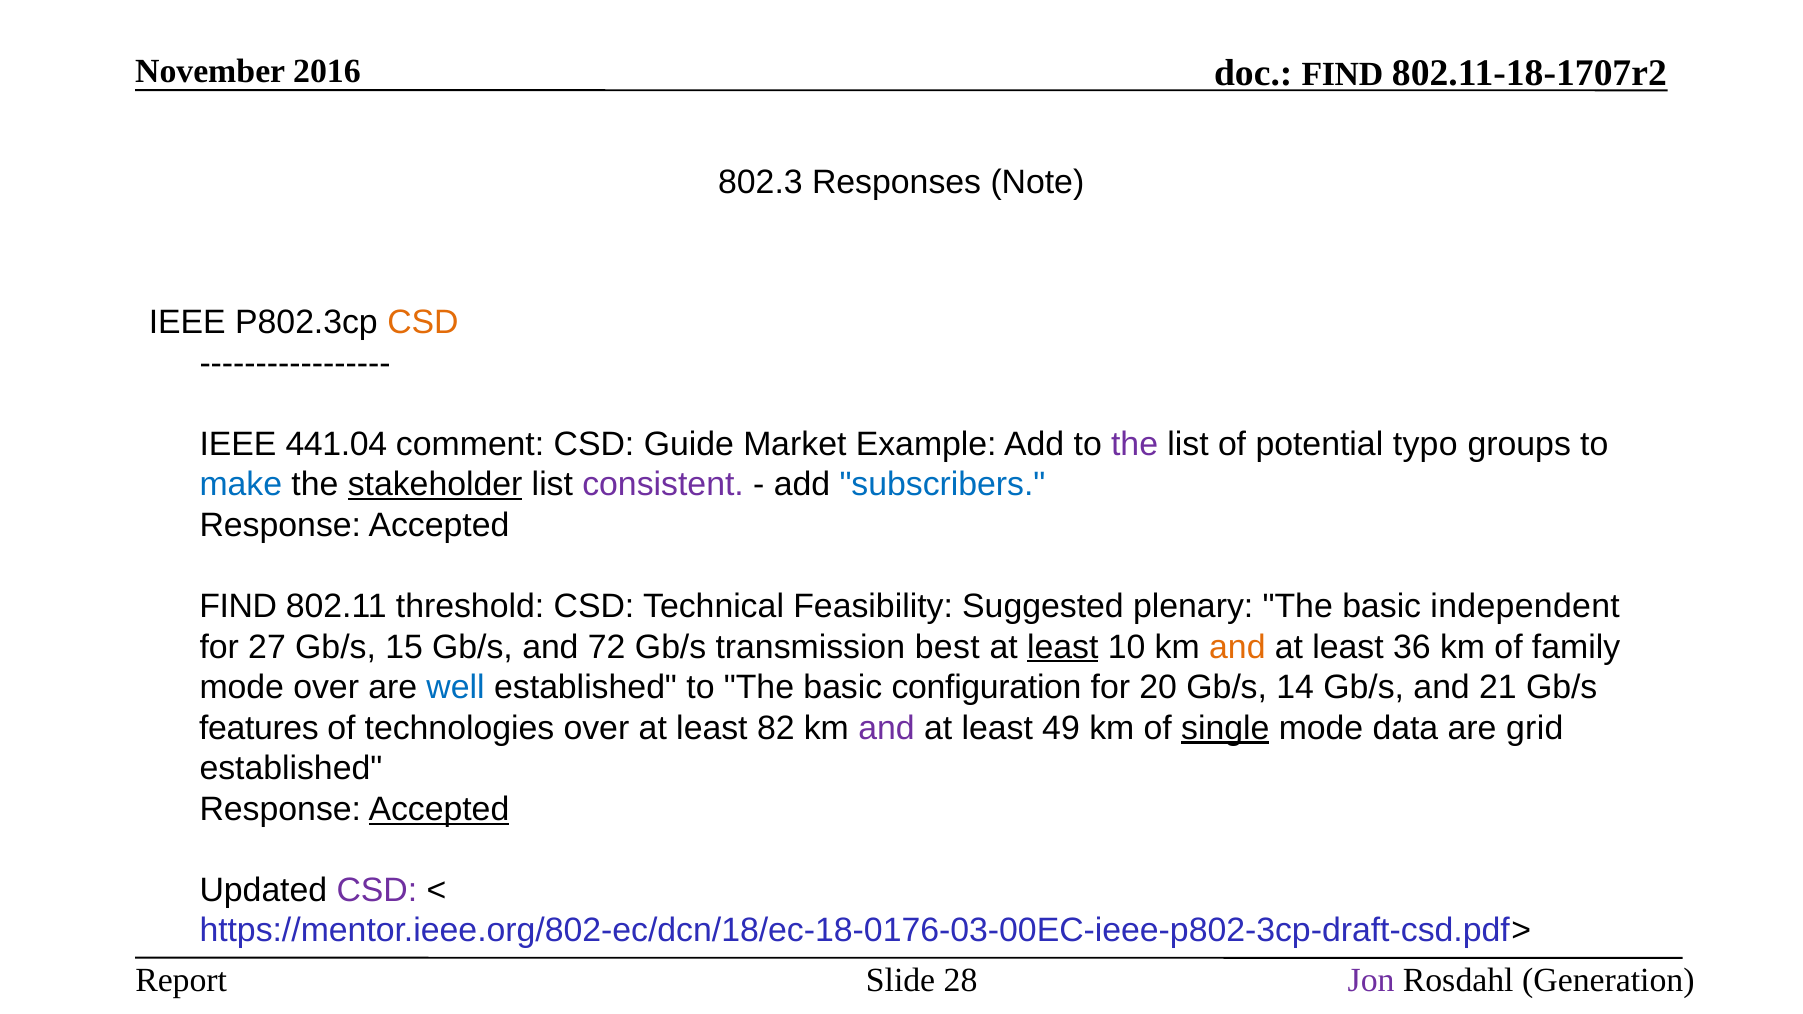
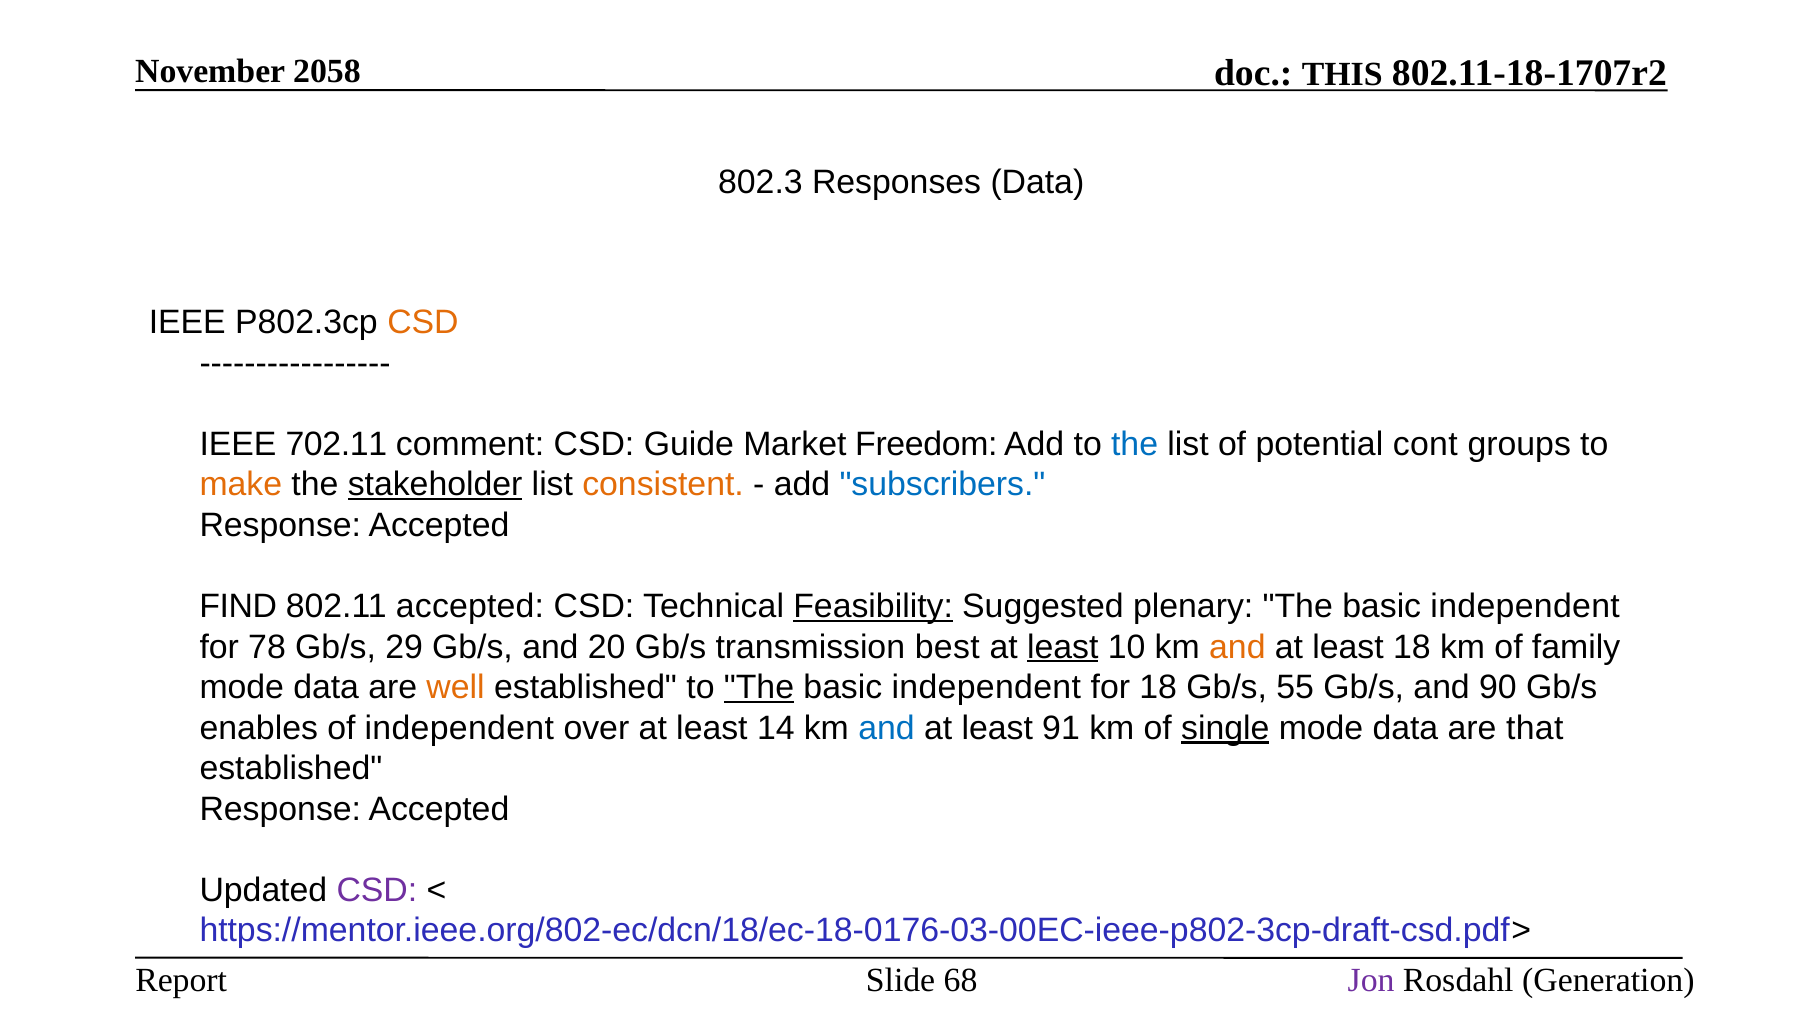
FIND: FIND -> THIS (1342, 74)
2016: 2016 -> 2058 (327, 72)
Responses Note: Note -> Data (1037, 183)
441.04: 441.04 -> 702.11 (336, 444)
Example: Example -> Freedom (926, 444)
the colour: purple -> blue (1135, 444)
typo: typo -> cont (1425, 444)
make colour: blue -> orange (241, 485)
consistent colour: purple -> orange (663, 485)
802.11 threshold: threshold -> accepted (470, 606)
Feasibility underline: none -> present (873, 606)
27: 27 -> 78 (267, 647)
15: 15 -> 29 (404, 647)
72: 72 -> 20 (607, 647)
least 36: 36 -> 18 (1412, 647)
over: over -> data (326, 688)
well colour: blue -> orange (456, 688)
The underline: none -> present (759, 688)
configuration: configuration -> independent (986, 688)
for 20: 20 -> 18 (1158, 688)
14: 14 -> 55 (1295, 688)
21: 21 -> 90 (1498, 688)
features: features -> enables (259, 728)
of technologies: technologies -> independent (459, 728)
82: 82 -> 14 (776, 728)
and colour: purple -> blue (887, 728)
49: 49 -> 91 (1061, 728)
grid: grid -> that (1535, 728)
Accepted underline: present -> none (439, 809)
28: 28 -> 68 (961, 980)
